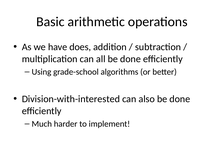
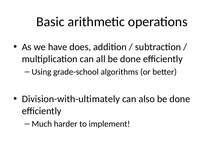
Division-with-interested: Division-with-interested -> Division-with-ultimately (71, 99)
